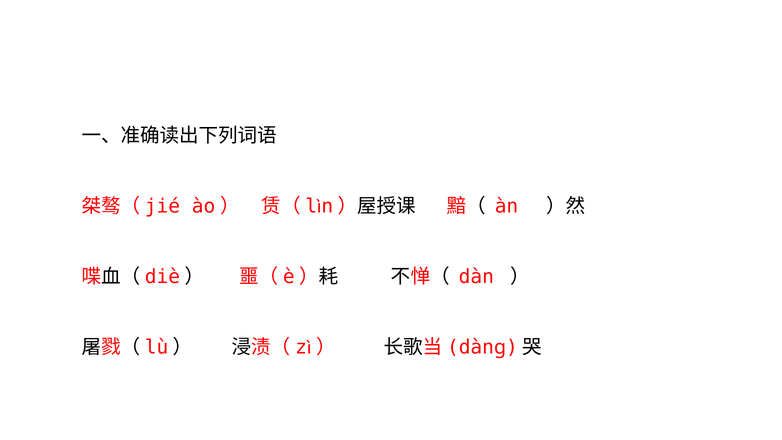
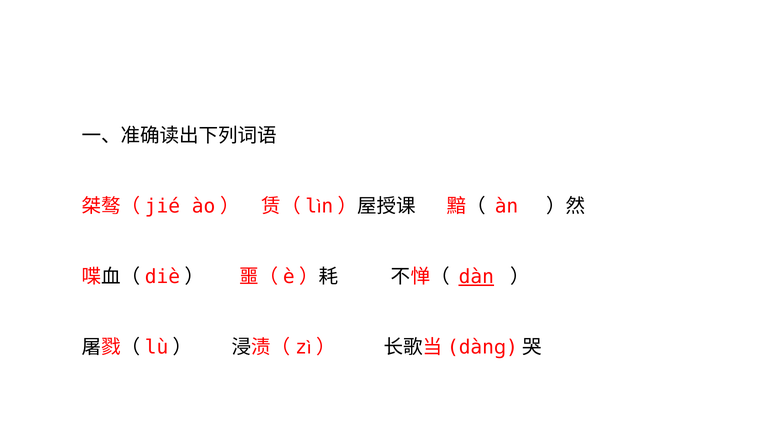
dàn underline: none -> present (476, 277)
